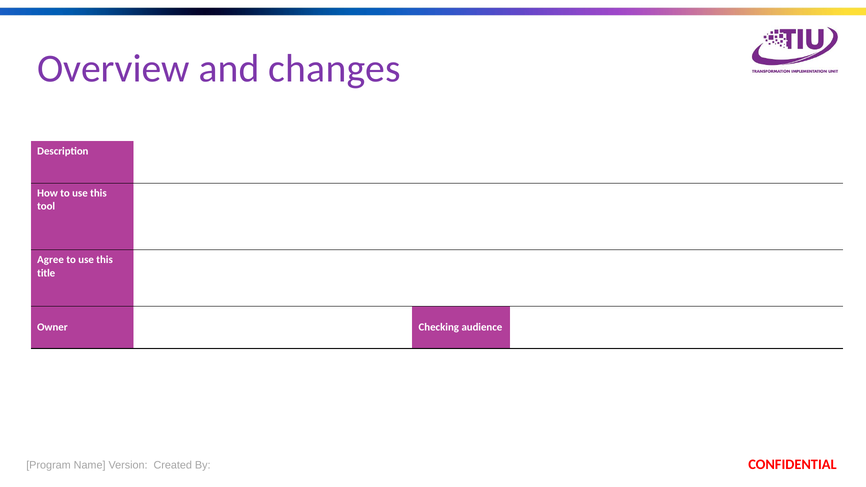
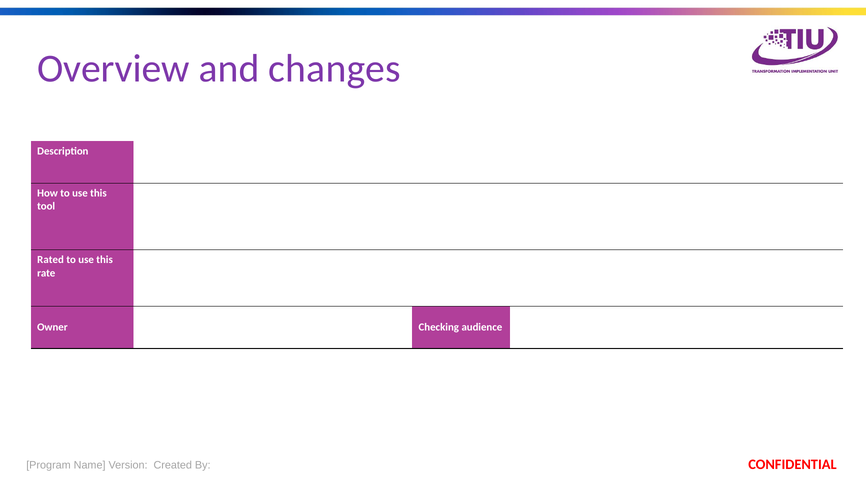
Agree: Agree -> Rated (51, 260)
title: title -> rate (46, 273)
